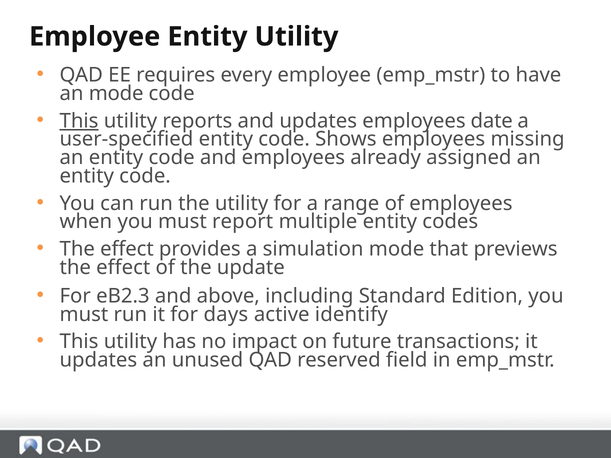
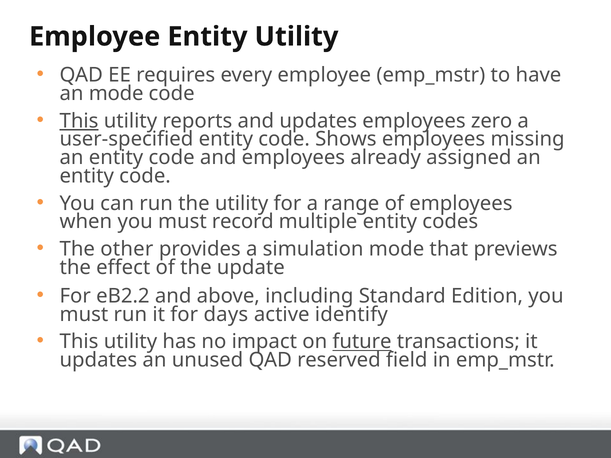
date: date -> zero (492, 121)
report: report -> record (243, 222)
effect: effect -> other (127, 249)
eB2.3: eB2.3 -> eB2.2 (123, 296)
future underline: none -> present (362, 342)
